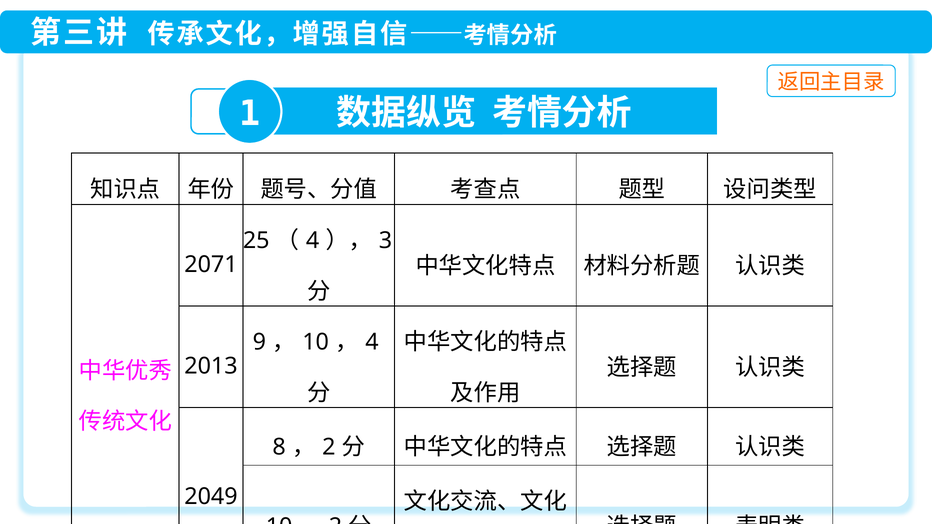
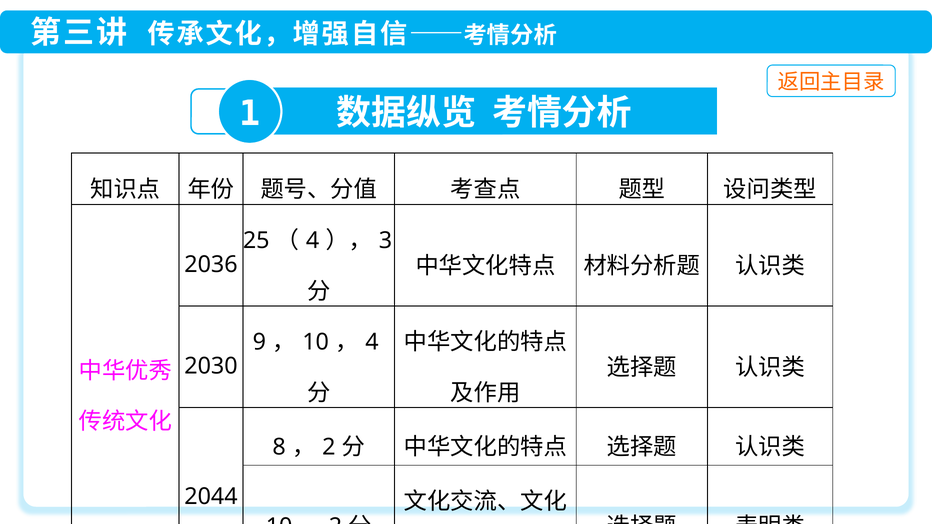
2071: 2071 -> 2036 (211, 265)
2013: 2013 -> 2030 (211, 366)
2049: 2049 -> 2044 (211, 497)
